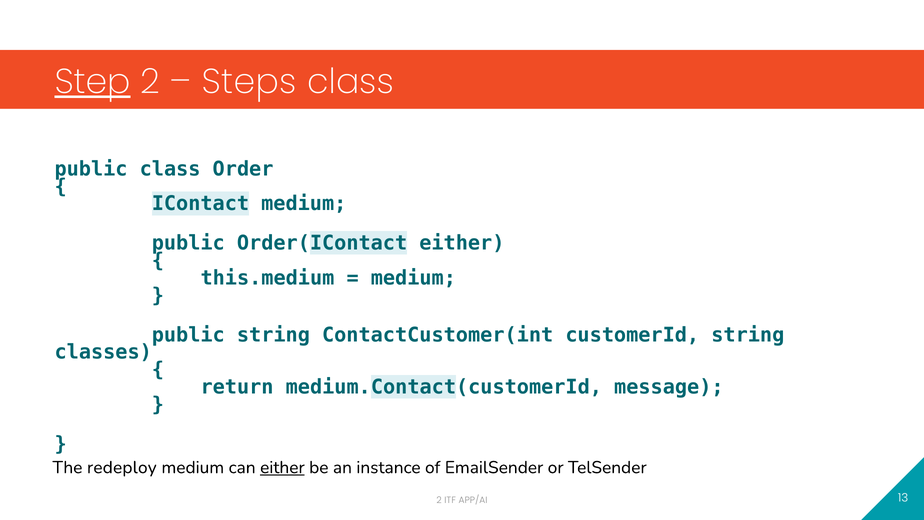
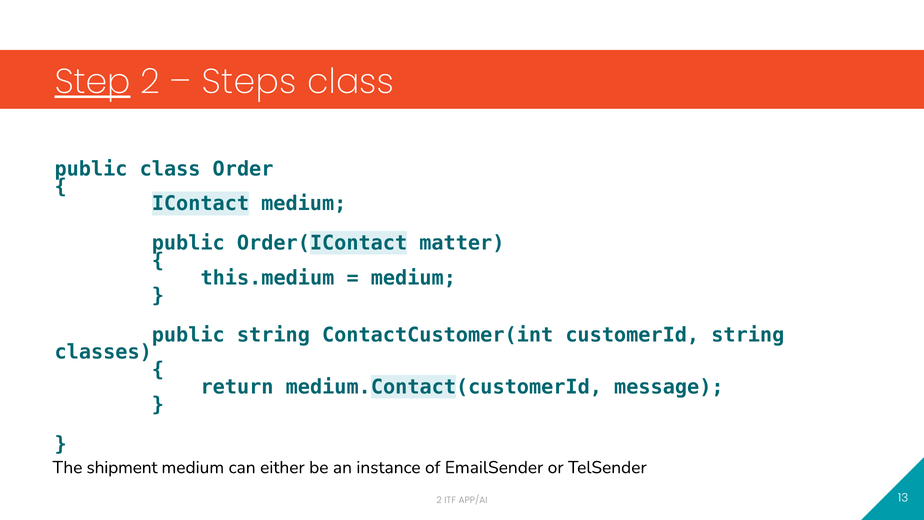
Order(IContact either: either -> matter (462, 243)
redeploy: redeploy -> shipment (122, 467)
either underline: present -> none (282, 467)
